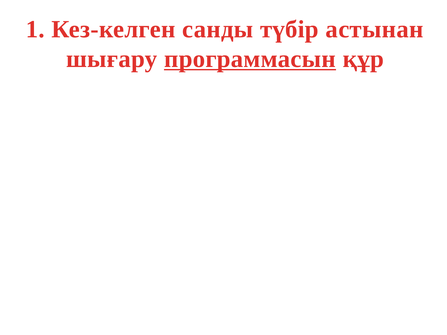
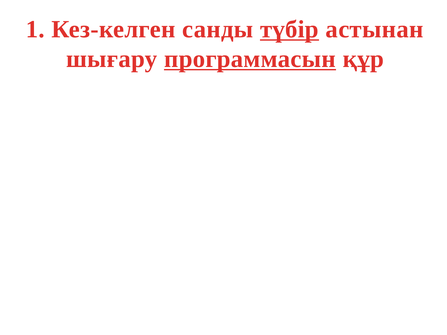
түбір underline: none -> present (289, 29)
